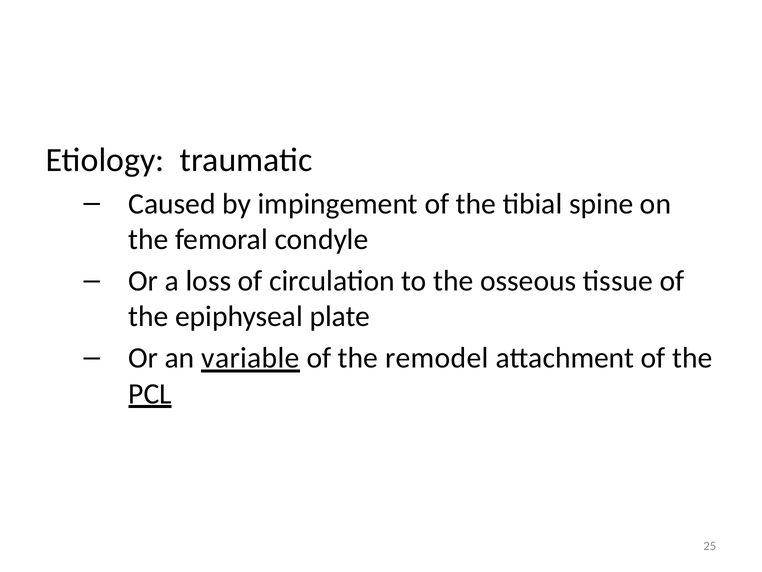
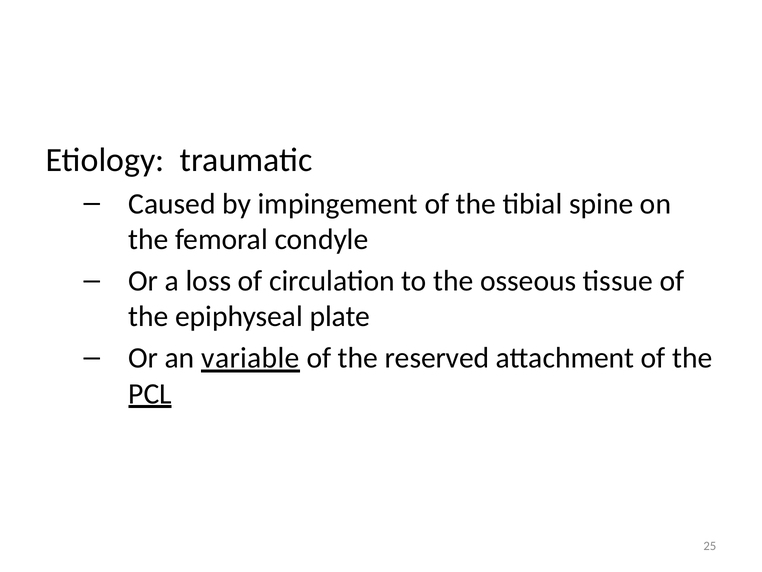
remodel: remodel -> reserved (437, 358)
